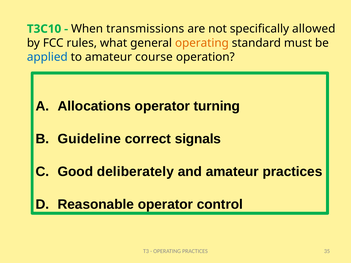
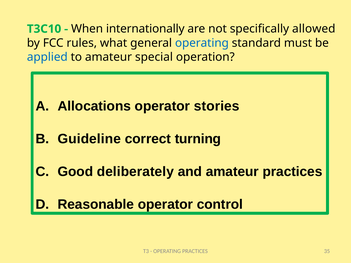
transmissions: transmissions -> internationally (145, 29)
operating colour: orange -> blue (202, 43)
course: course -> special (154, 57)
turning: turning -> stories (217, 106)
signals: signals -> turning (198, 139)
